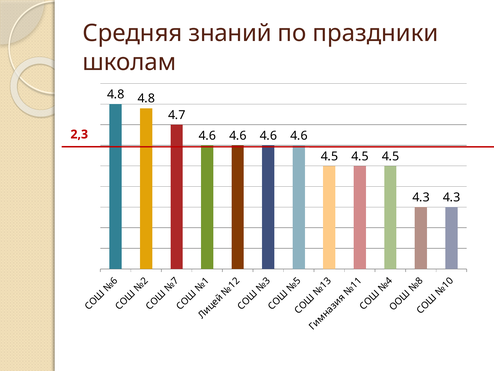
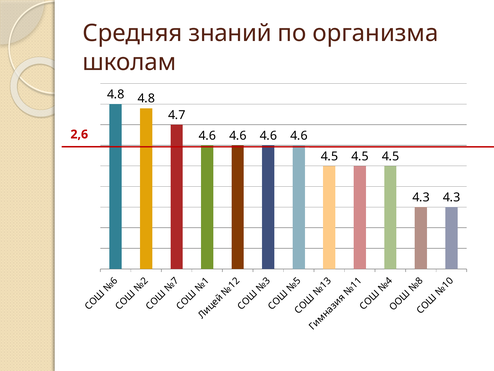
праздники: праздники -> организма (376, 33)
2,3: 2,3 -> 2,6 (79, 134)
